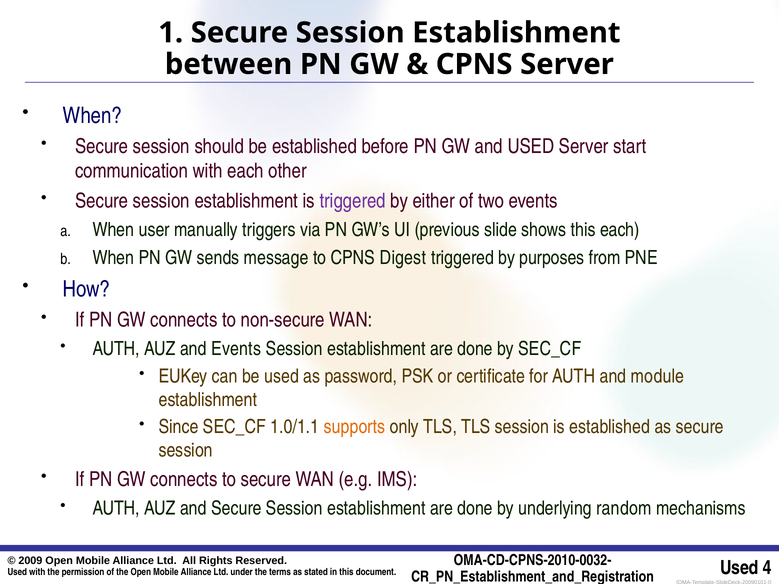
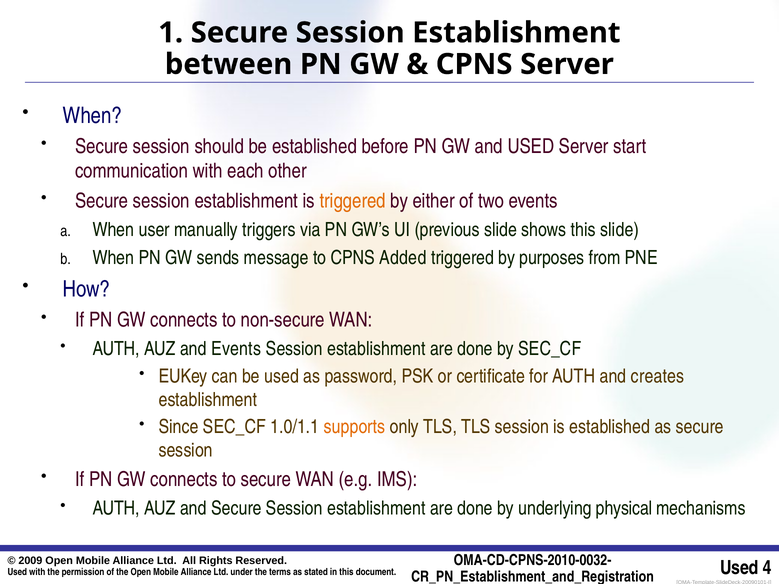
triggered colour: purple -> orange (353, 201)
this each: each -> slide (620, 230)
Digest: Digest -> Added (403, 258)
module: module -> creates (658, 376)
random: random -> physical (624, 508)
